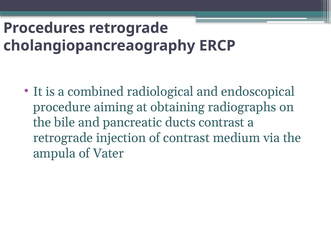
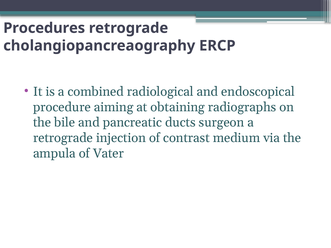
ducts contrast: contrast -> surgeon (222, 123)
